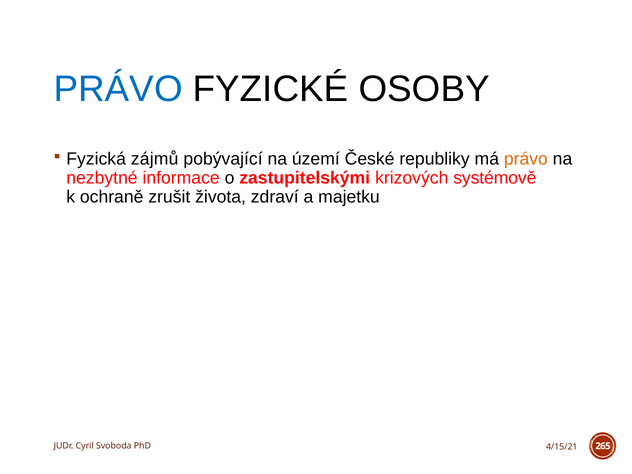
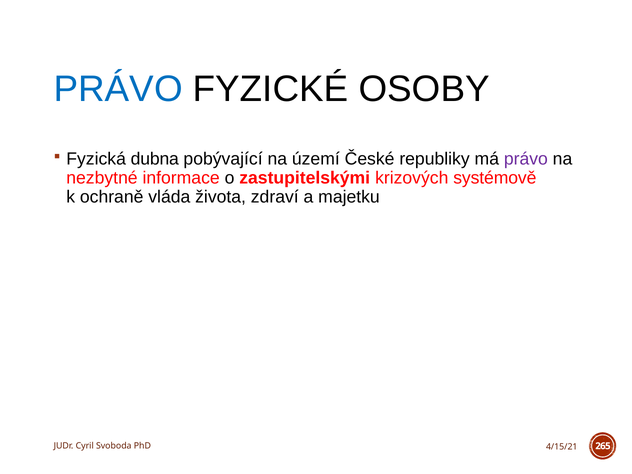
zájmů: zájmů -> dubna (155, 159)
právo colour: orange -> purple (526, 159)
zrušit: zrušit -> vláda (169, 197)
